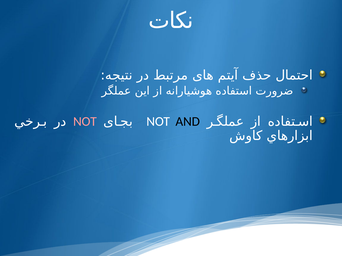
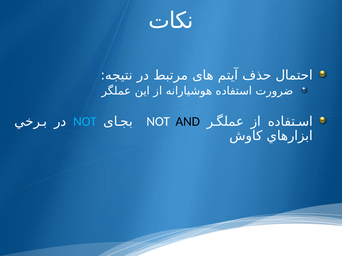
NOT colour: pink -> light blue (85, 122)
